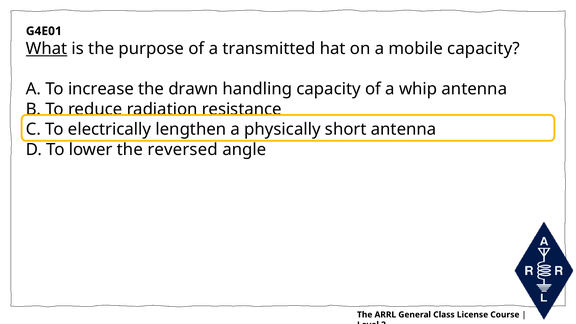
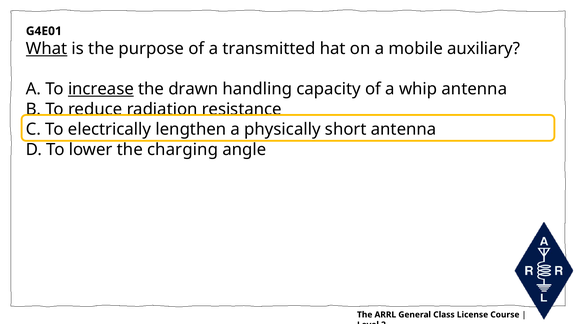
mobile capacity: capacity -> auxiliary (484, 49)
increase underline: none -> present (101, 89)
reversed: reversed -> charging (183, 150)
